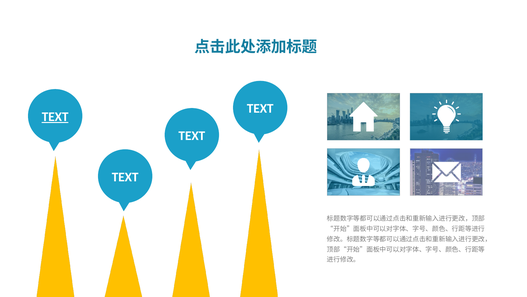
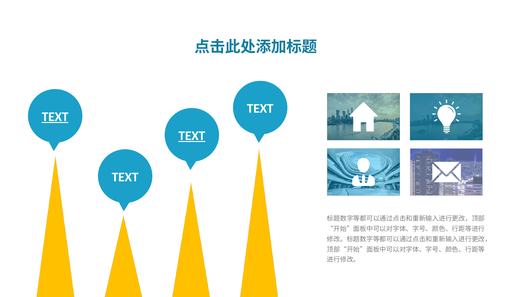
TEXT underline: none -> present (192, 136)
